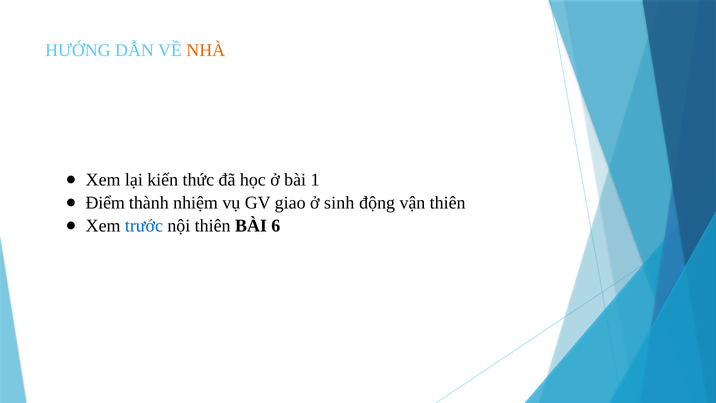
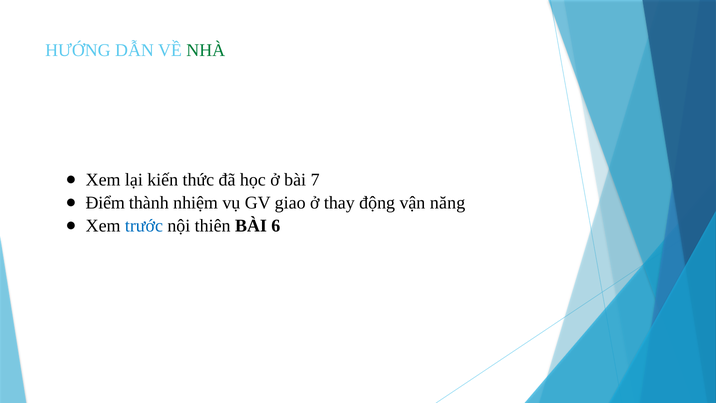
NHÀ colour: orange -> green (206, 50)
1: 1 -> 7 (315, 180)
sinh: sinh -> thay (339, 203)
vận thiên: thiên -> năng (448, 203)
